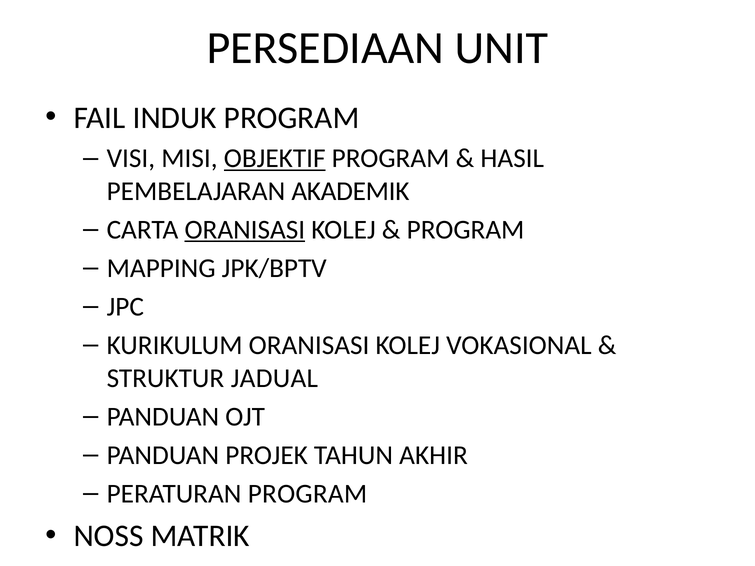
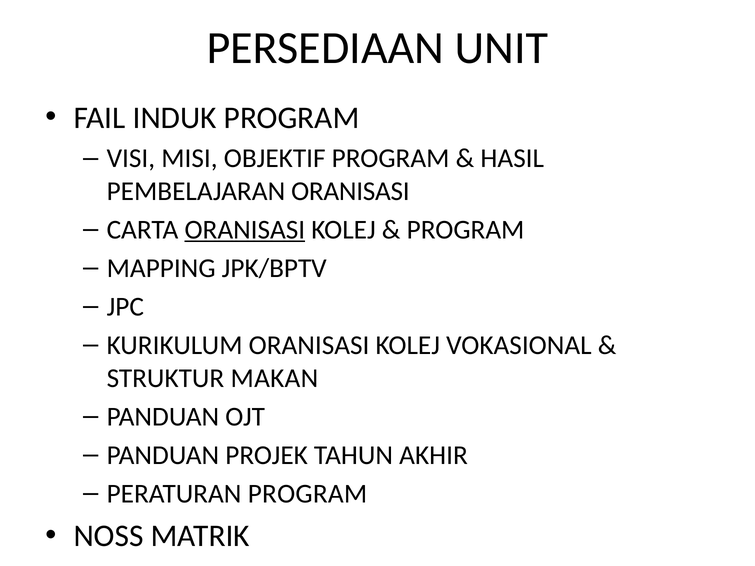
OBJEKTIF underline: present -> none (275, 159)
PEMBELAJARAN AKADEMIK: AKADEMIK -> ORANISASI (350, 191)
JADUAL: JADUAL -> MAKAN (274, 378)
